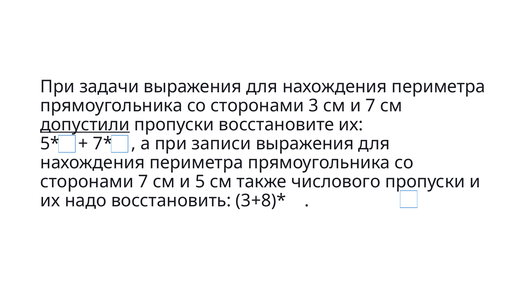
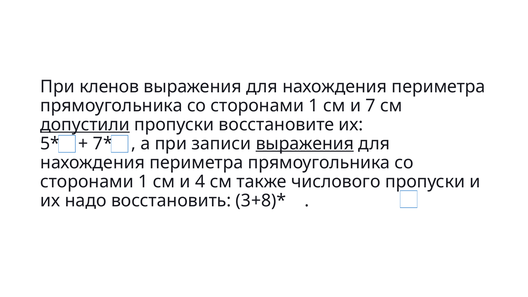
задачи: задачи -> кленов (109, 87)
3: 3 -> 1 (314, 106)
выражения underline: none -> present (305, 144)
7: 7 -> 1 (143, 182)
5: 5 -> 4 (200, 182)
